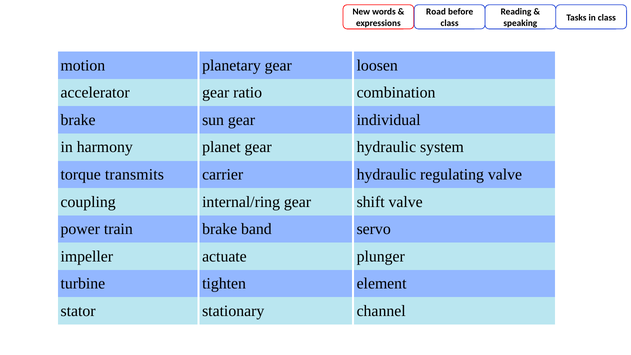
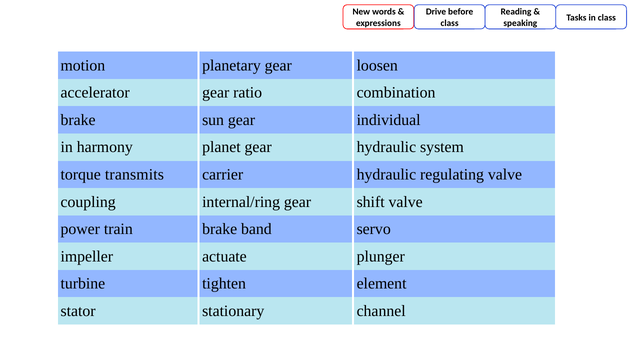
Road: Road -> Drive (436, 12)
